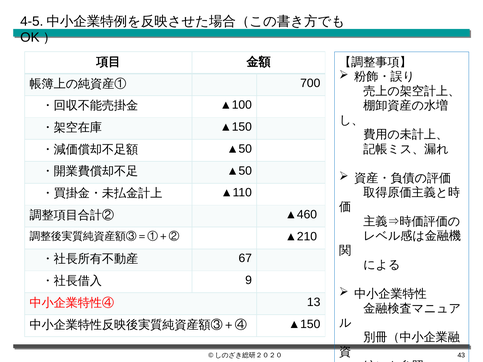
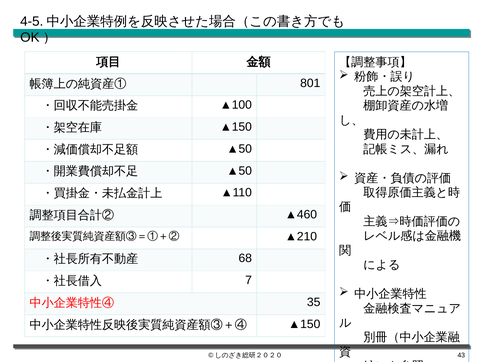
700: 700 -> 801 (310, 83)
67: 67 -> 68 (245, 259)
9: 9 -> 7 (249, 280)
13: 13 -> 35 (314, 302)
